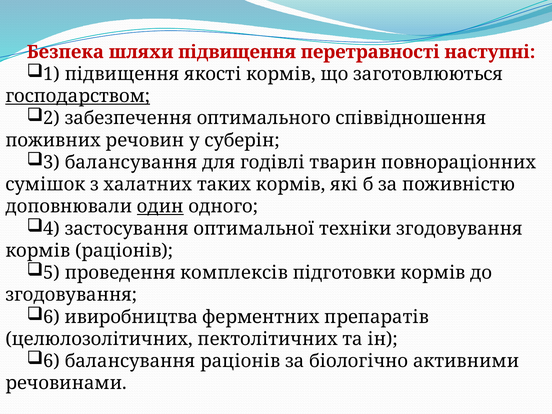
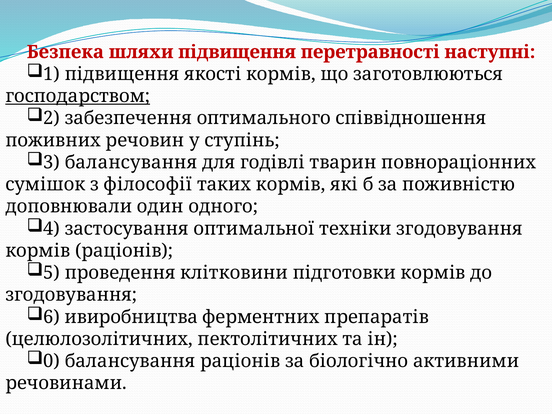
суберін: суберін -> ступінь (242, 140)
халатних: халатних -> філософії (148, 184)
один underline: present -> none (160, 207)
комплексів: комплексів -> клітковини (234, 273)
6: 6 -> 0 (52, 361)
